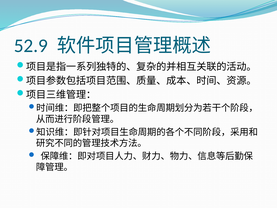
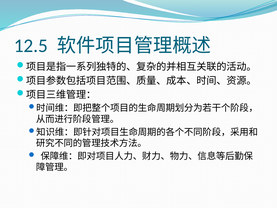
52.9: 52.9 -> 12.5 (31, 46)
